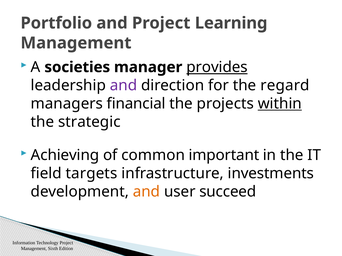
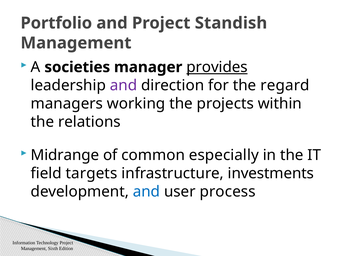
Learning: Learning -> Standish (231, 23)
financial: financial -> working (136, 104)
within underline: present -> none (280, 104)
strategic: strategic -> relations (89, 122)
Achieving: Achieving -> Midrange (65, 156)
important: important -> especially (224, 156)
and colour: orange -> blue (146, 192)
succeed: succeed -> process (228, 192)
